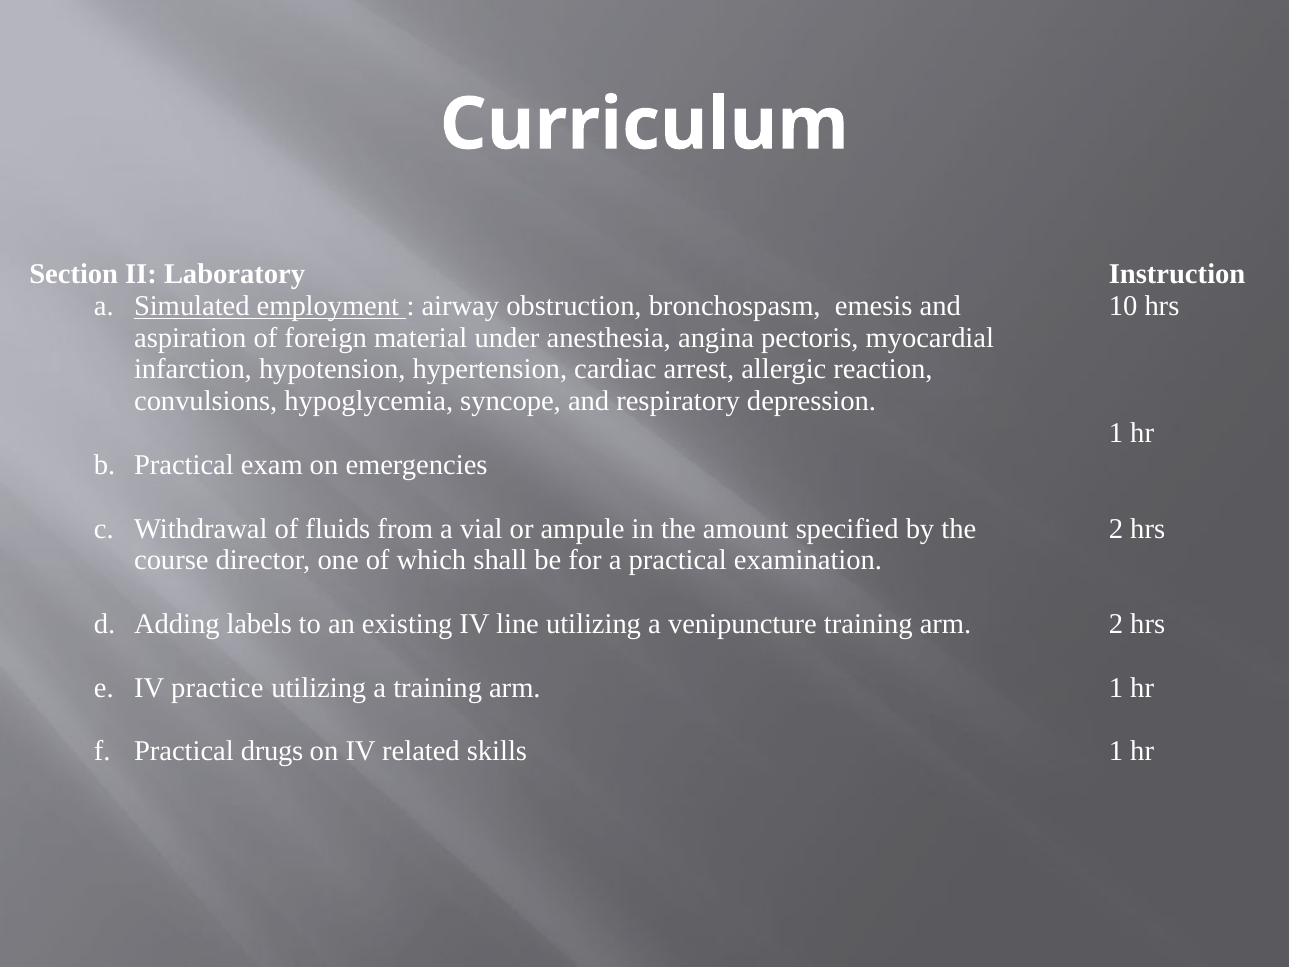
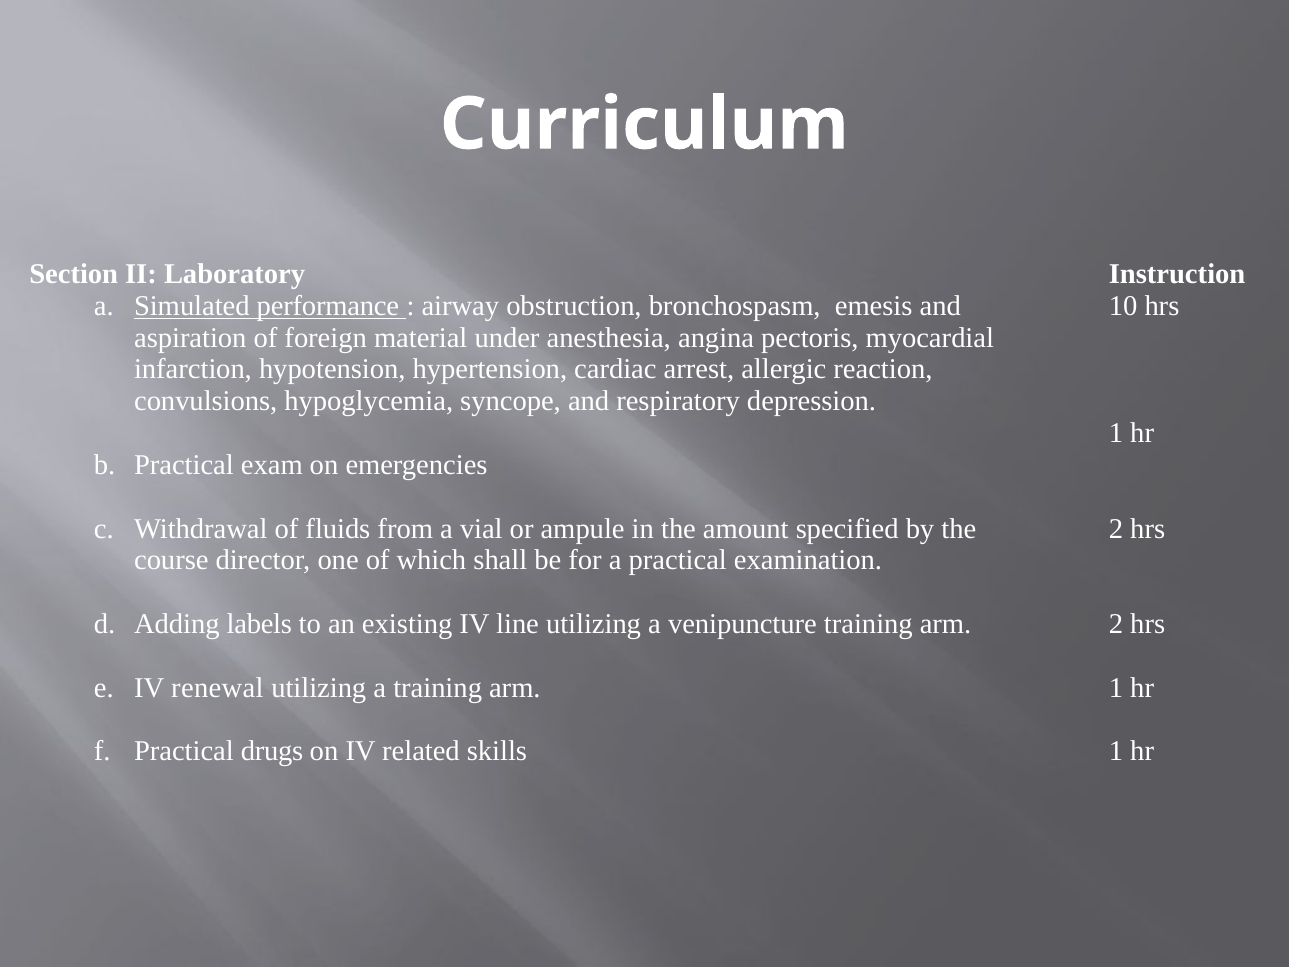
employment: employment -> performance (328, 306)
practice: practice -> renewal (217, 688)
